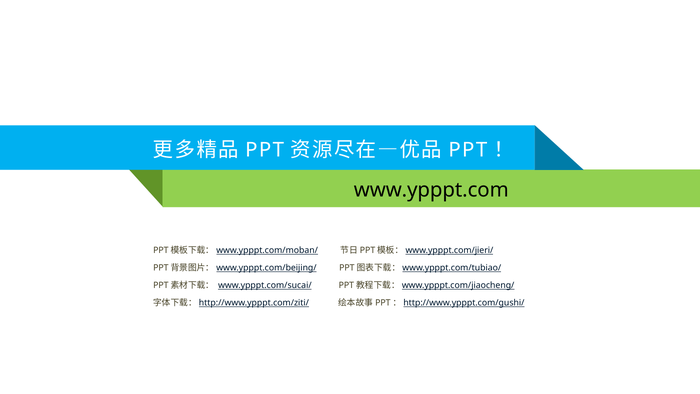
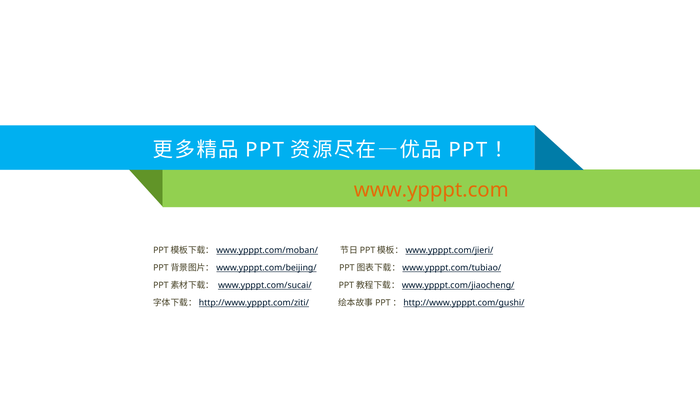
www.ypppt.com colour: black -> orange (431, 190)
